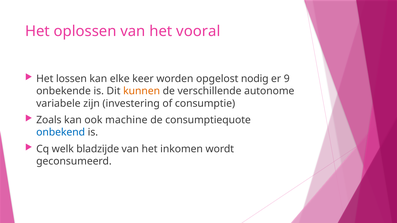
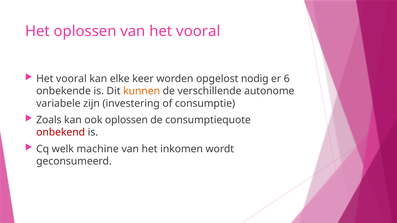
lossen: lossen -> vooral (71, 79)
9: 9 -> 6 (287, 79)
ook machine: machine -> oplossen (126, 120)
onbekend colour: blue -> red (61, 133)
bladzijde: bladzijde -> machine (98, 149)
